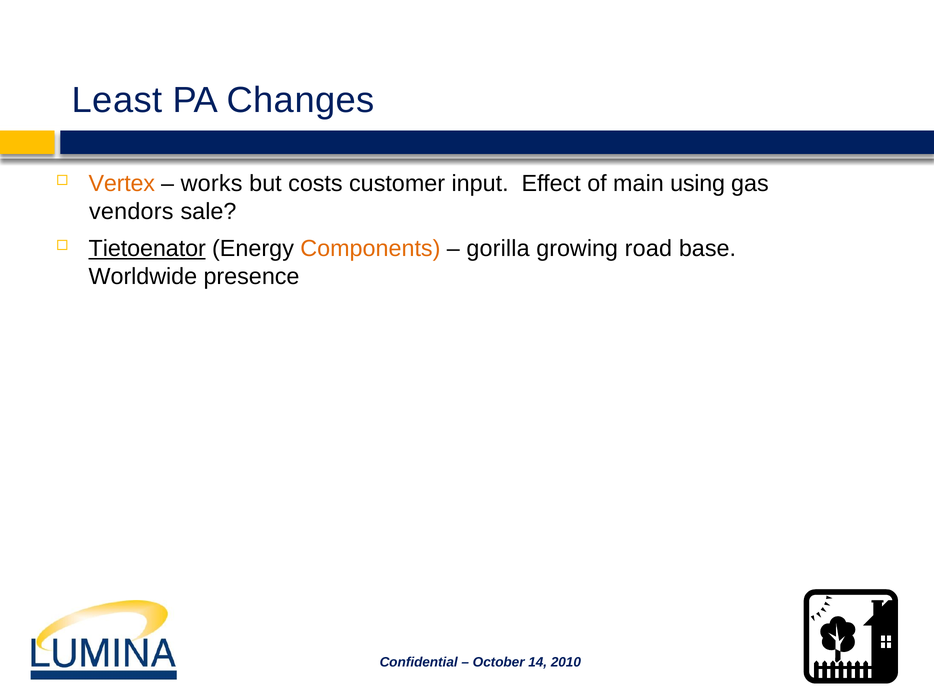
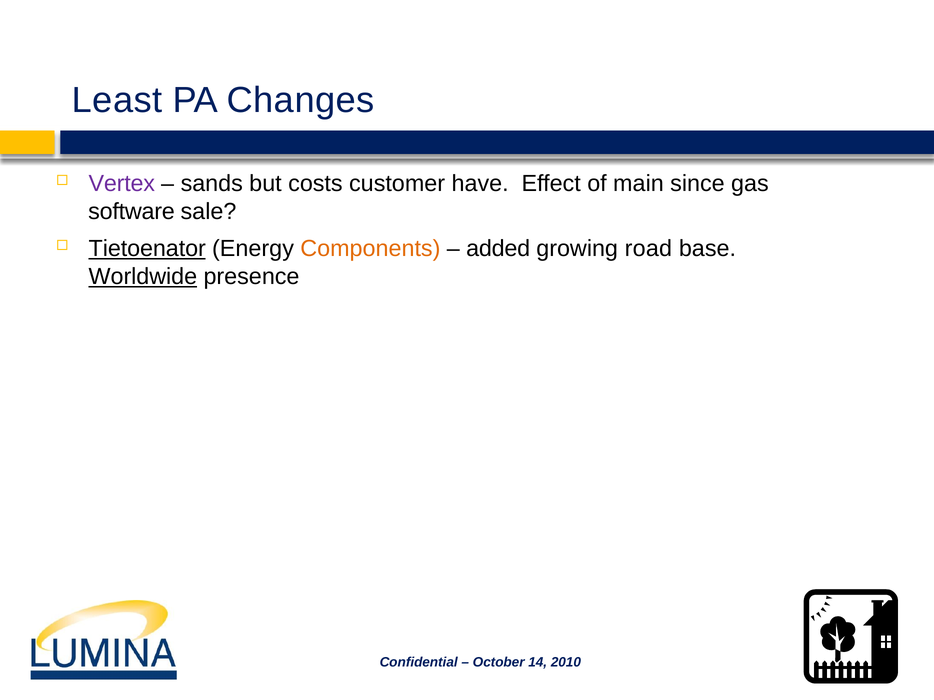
Vertex colour: orange -> purple (122, 184)
works: works -> sands (212, 184)
input: input -> have (480, 184)
using: using -> since (697, 184)
vendors: vendors -> software (132, 212)
gorilla: gorilla -> added (498, 249)
Worldwide underline: none -> present (143, 277)
